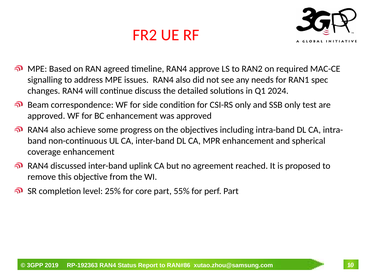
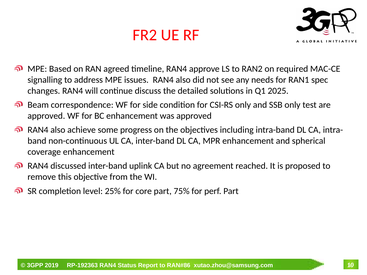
2024: 2024 -> 2025 (278, 91)
55%: 55% -> 75% (182, 191)
